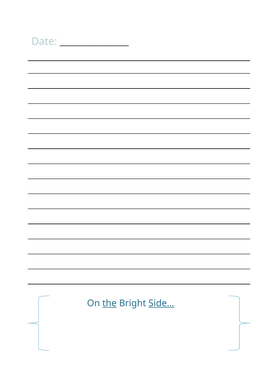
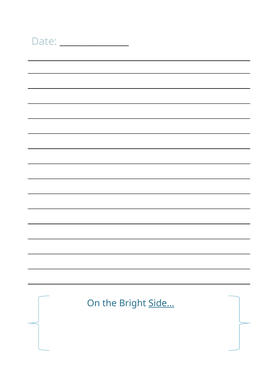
the underline: present -> none (110, 303)
